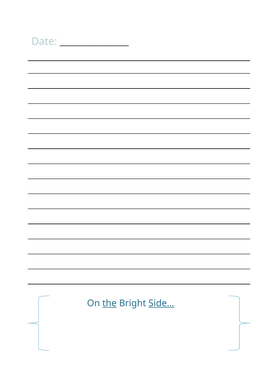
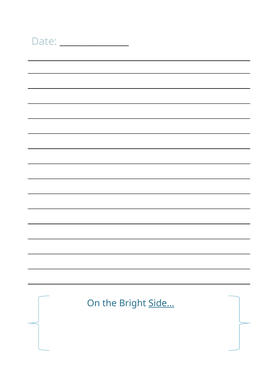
the underline: present -> none (110, 303)
